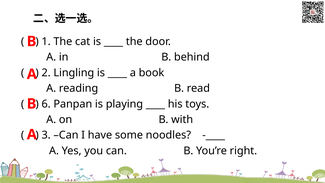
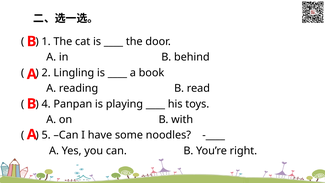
6: 6 -> 4 (46, 104)
3: 3 -> 5 (46, 135)
